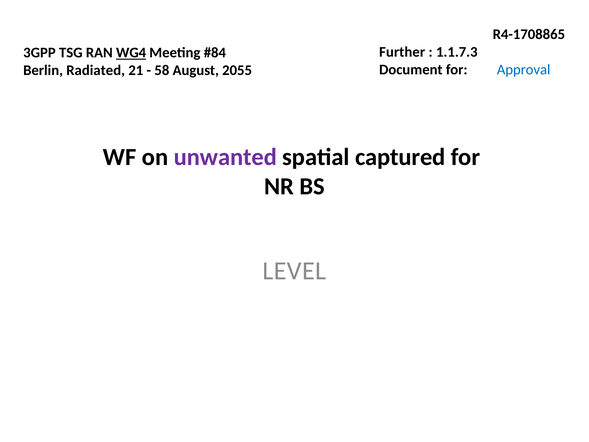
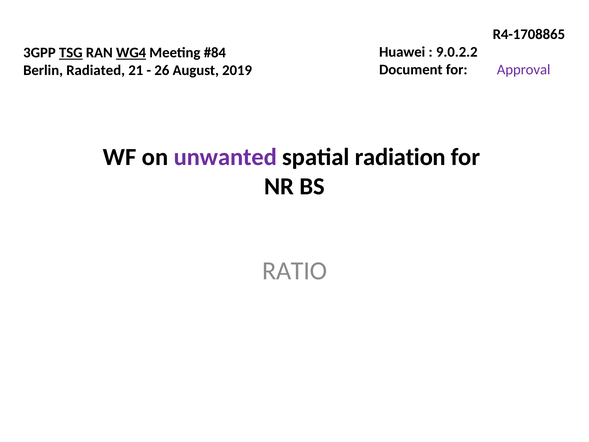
Further: Further -> Huawei (402, 52)
1.1.7.3: 1.1.7.3 -> 9.0.2.2 (457, 52)
TSG underline: none -> present (71, 53)
Approval colour: blue -> purple (524, 70)
58: 58 -> 26 (162, 70)
2055: 2055 -> 2019 (237, 70)
captured: captured -> radiation (400, 157)
LEVEL: LEVEL -> RATIO (295, 271)
